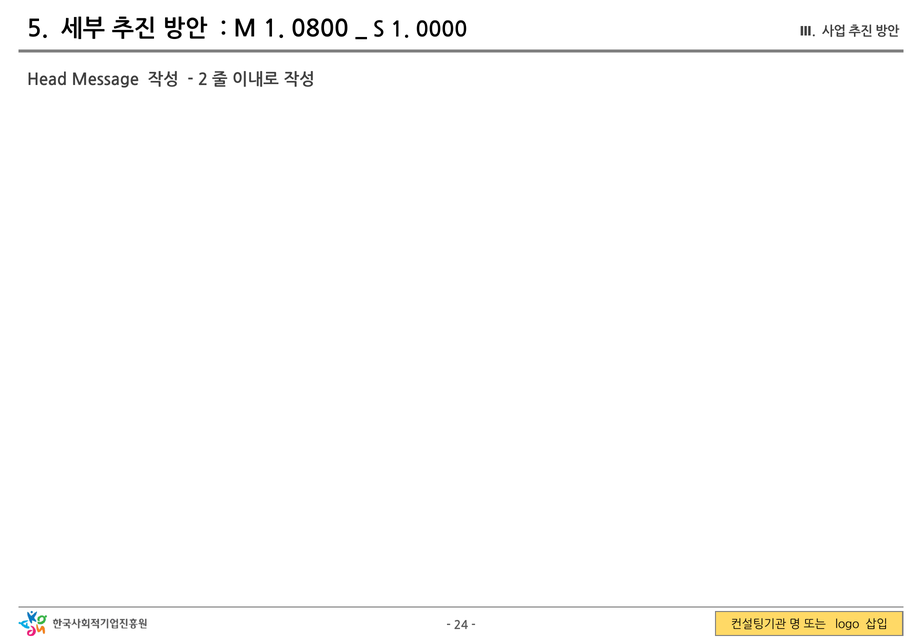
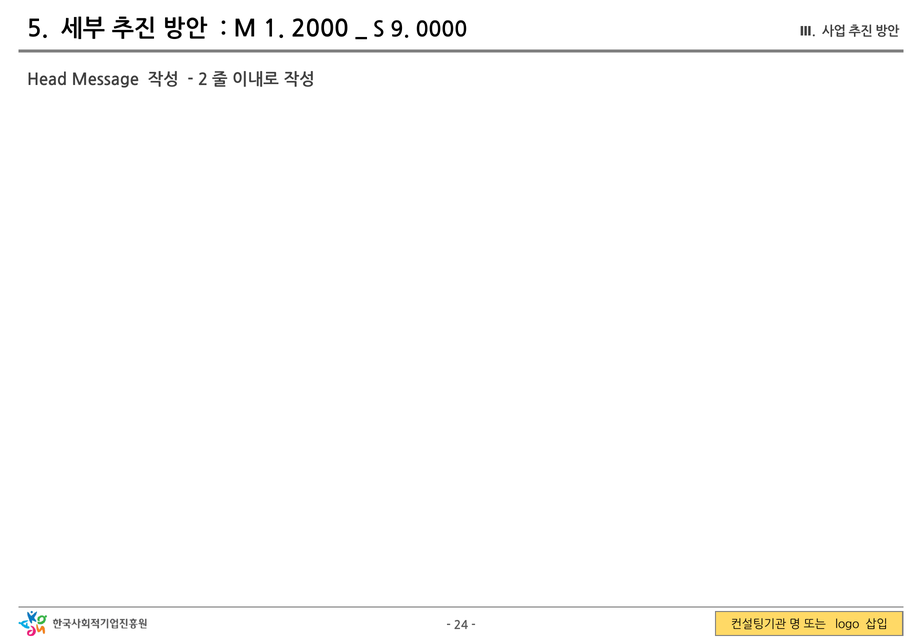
0800: 0800 -> 2000 (320, 29)
S 1: 1 -> 9 (400, 30)
